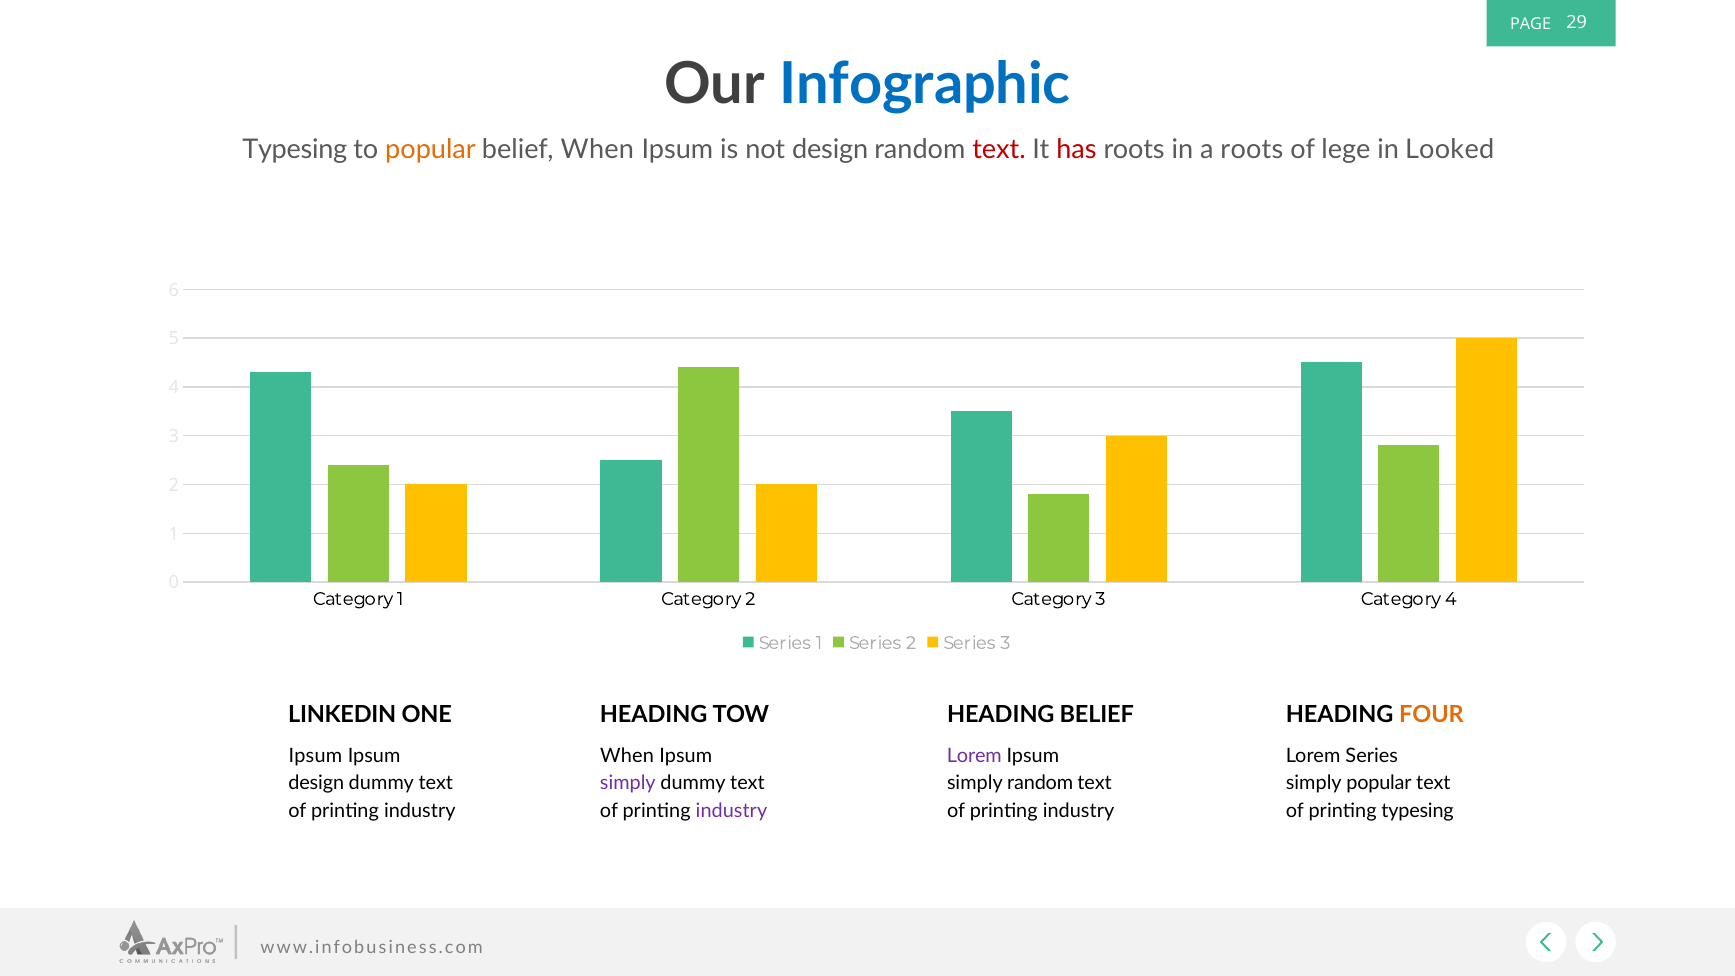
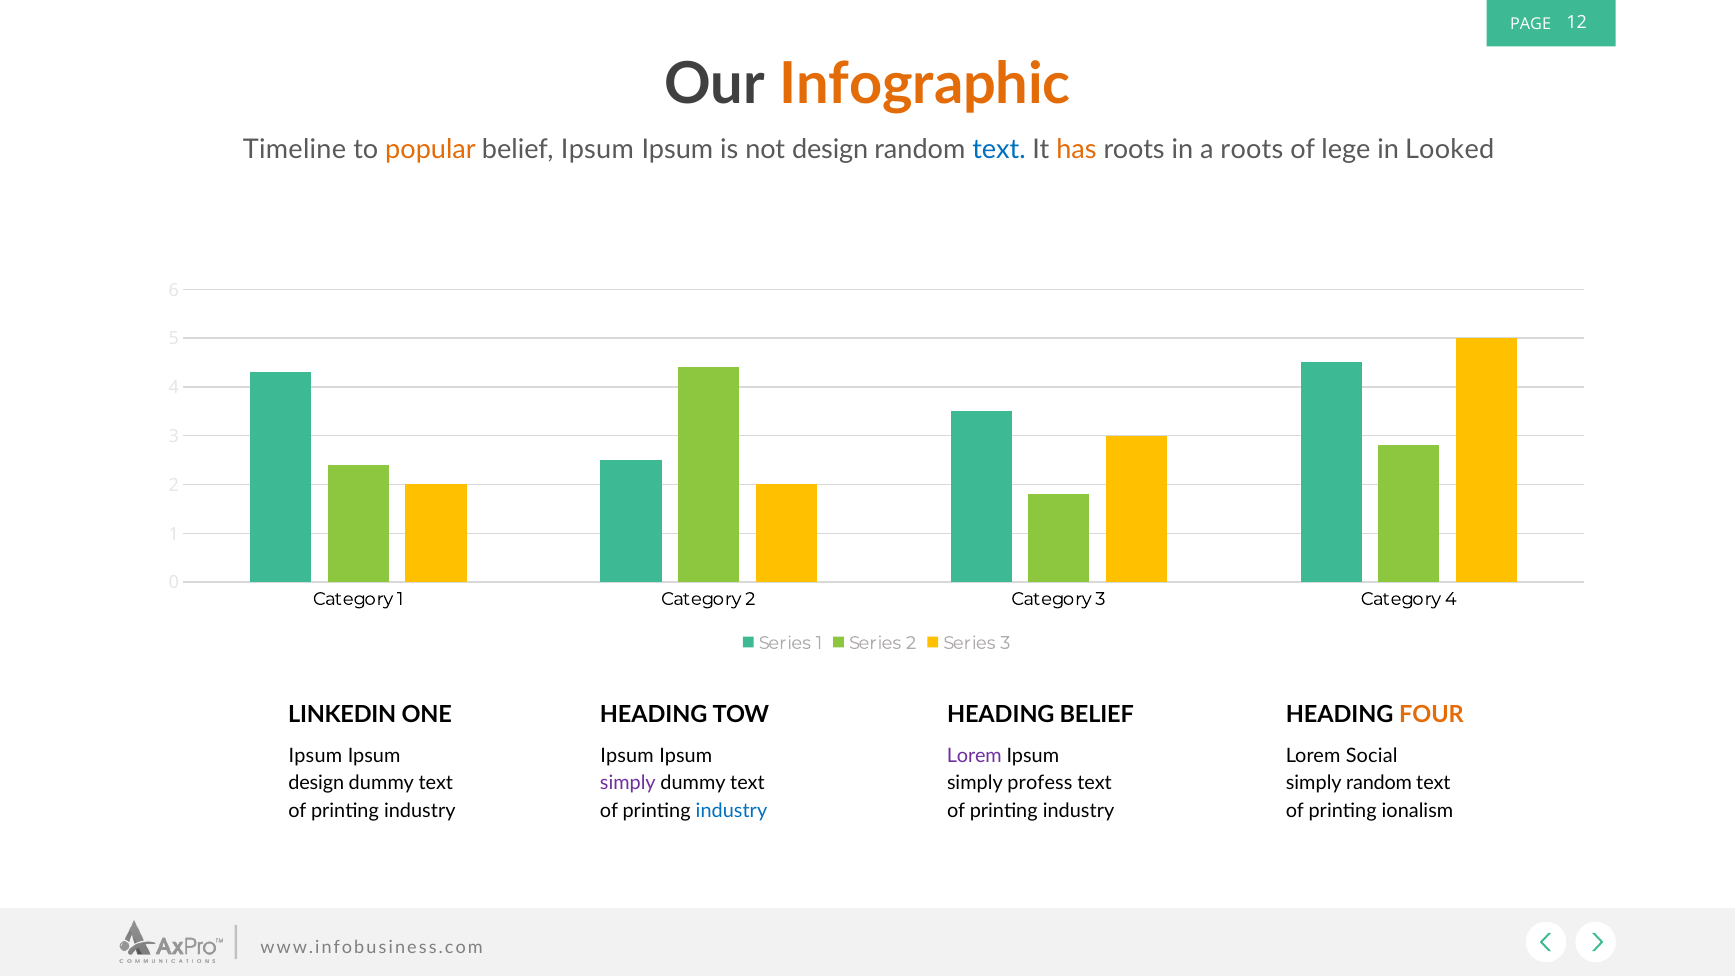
29: 29 -> 12 (1577, 23)
Infographic colour: blue -> orange (925, 84)
Typesing: Typesing -> Timeline (295, 149)
belief When: When -> Ipsum (597, 149)
text colour: red -> blue (999, 149)
has colour: red -> orange (1076, 149)
When: When -> Ipsum (627, 756)
Lorem Series: Series -> Social (1372, 756)
simply random: random -> profess (1040, 783)
simply popular: popular -> random (1379, 783)
industry colour: purple -> blue (731, 810)
printing typesing: typesing -> ionalism (1417, 810)
